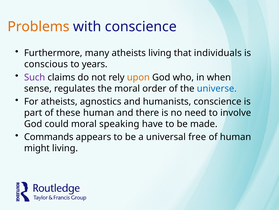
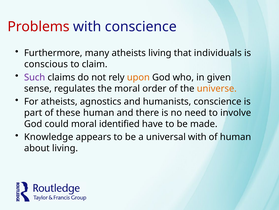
Problems colour: orange -> red (39, 27)
years: years -> claim (95, 64)
when: when -> given (219, 77)
universe colour: blue -> orange (217, 88)
speaking: speaking -> identified (119, 124)
Commands: Commands -> Knowledge (49, 137)
universal free: free -> with (197, 137)
might: might -> about (37, 148)
